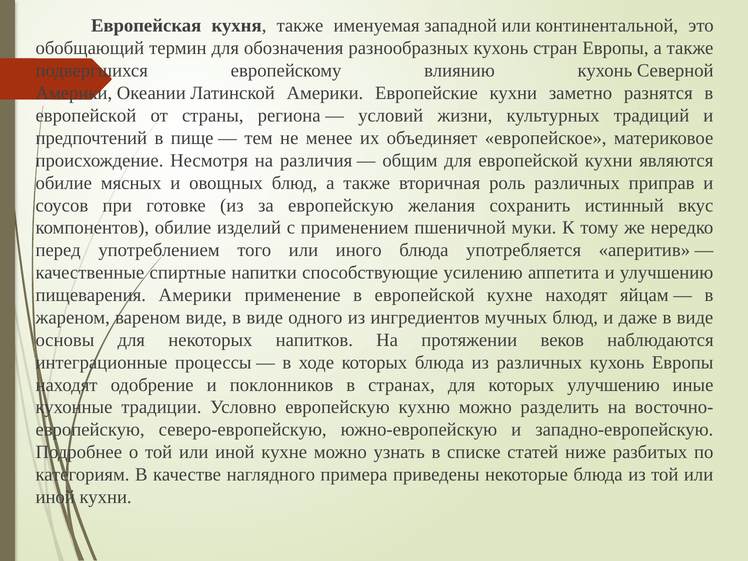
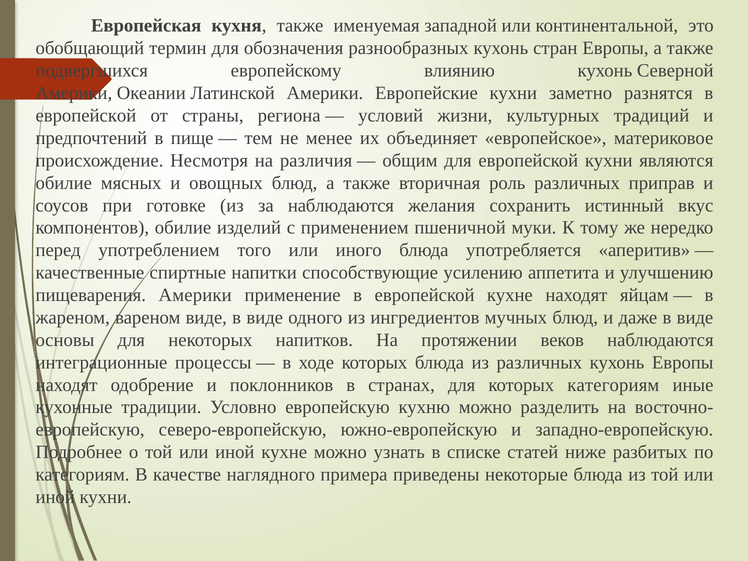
за европейскую: европейскую -> наблюдаются (341, 205)
которых улучшению: улучшению -> категориям (613, 385)
